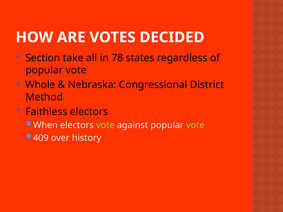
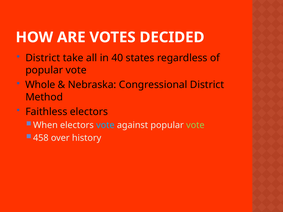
Section: Section -> District (43, 58)
78: 78 -> 40 (117, 58)
vote colour: light green -> light blue (105, 125)
409: 409 -> 458 (41, 138)
